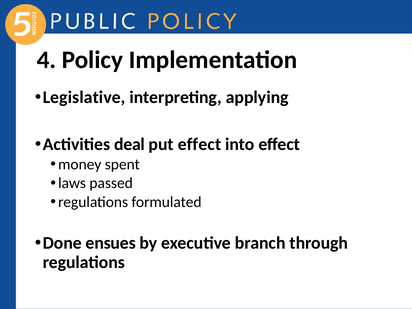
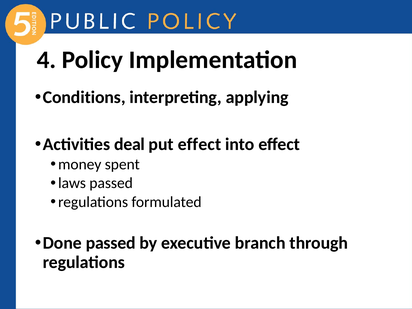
Legislative: Legislative -> Conditions (84, 97)
Done ensues: ensues -> passed (111, 243)
